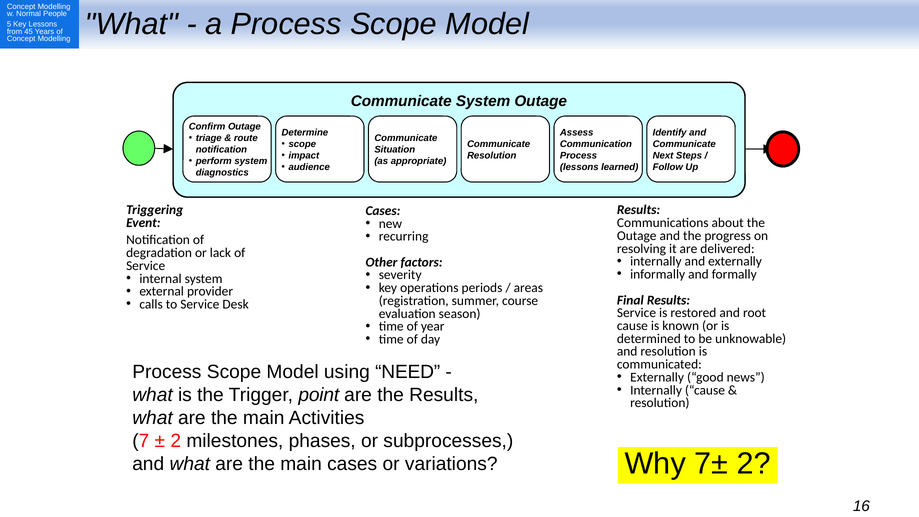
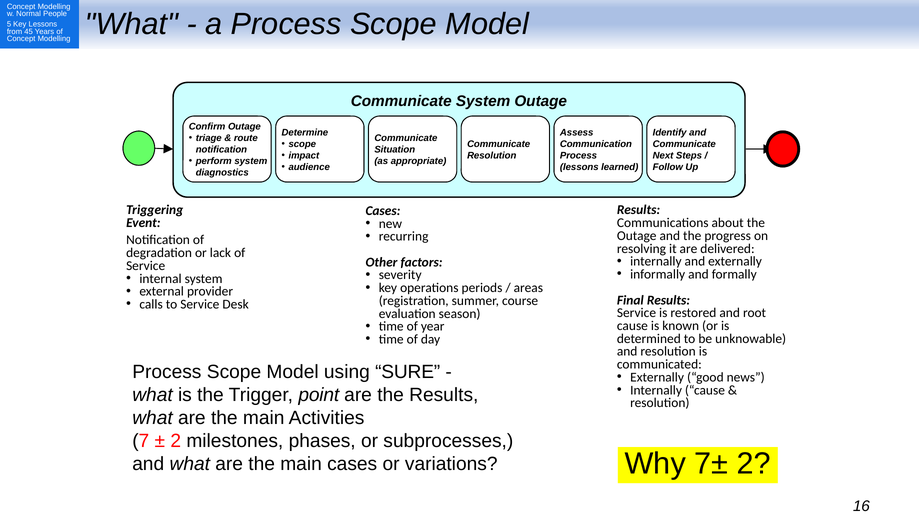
NEED: NEED -> SURE (408, 372)
